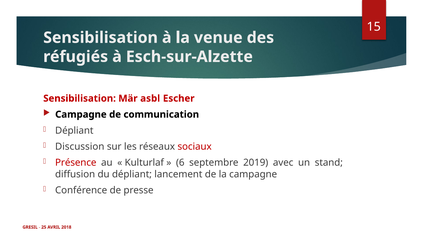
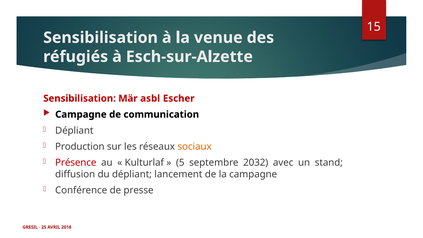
Discussion: Discussion -> Production (80, 146)
sociaux colour: red -> orange (195, 146)
6: 6 -> 5 (180, 162)
2019: 2019 -> 2032 (256, 162)
